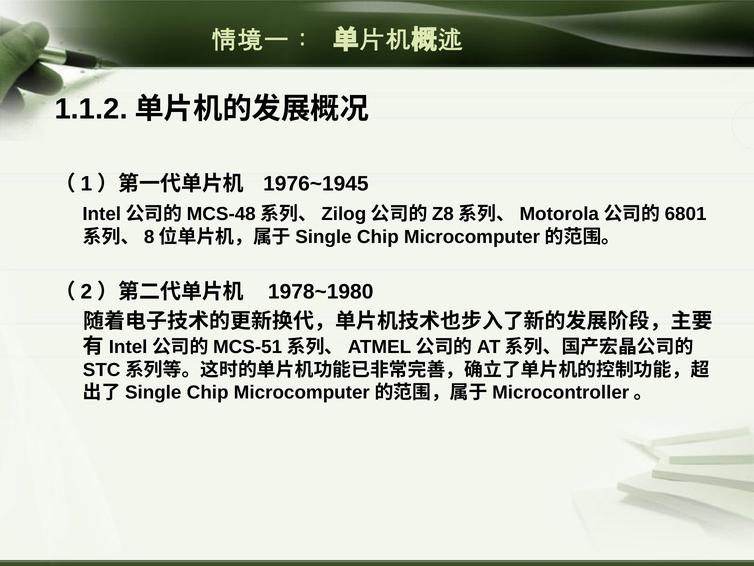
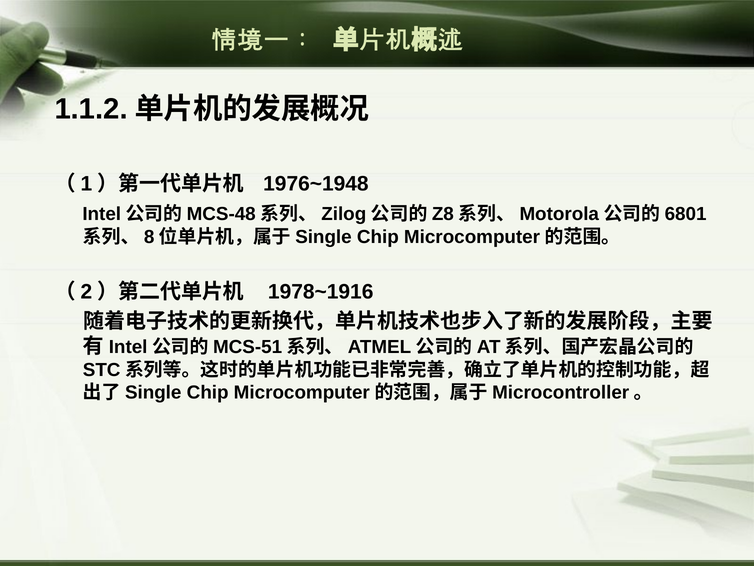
1976~1945: 1976~1945 -> 1976~1948 (316, 184)
1978~1980: 1978~1980 -> 1978~1916 (321, 292)
